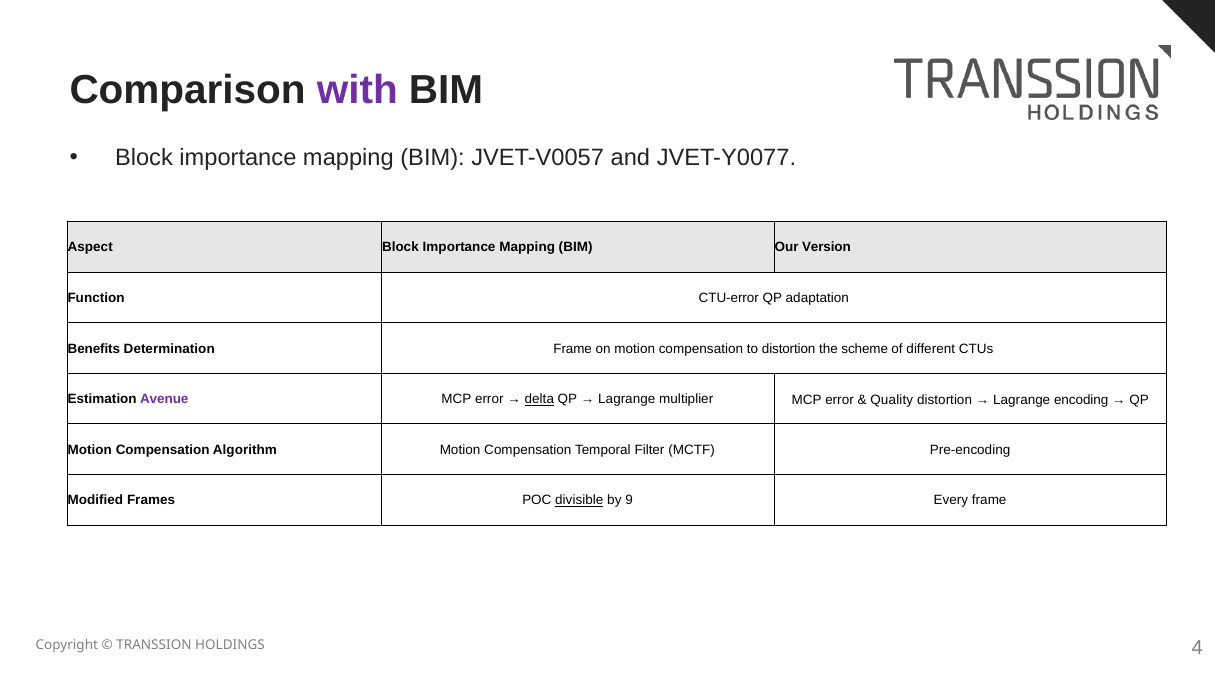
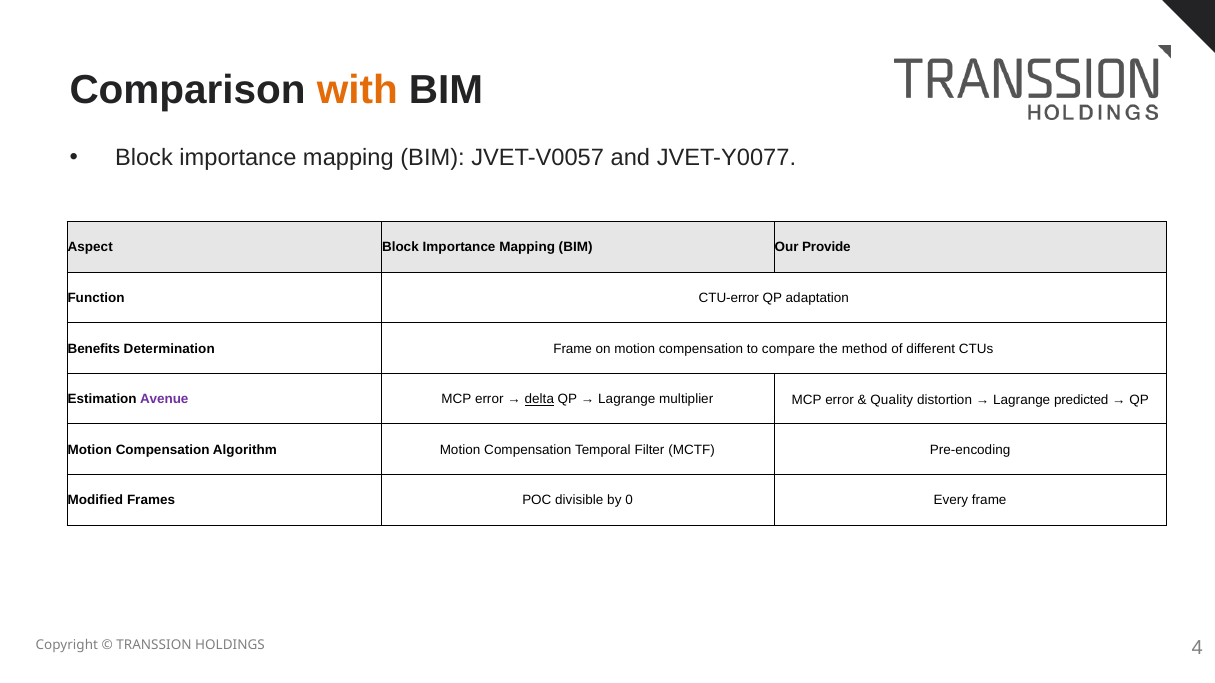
with colour: purple -> orange (357, 90)
Version: Version -> Provide (826, 248)
to distortion: distortion -> compare (789, 349)
scheme: scheme -> method (865, 349)
encoding: encoding -> predicted (1081, 400)
divisible underline: present -> none (579, 501)
9: 9 -> 0 (629, 501)
